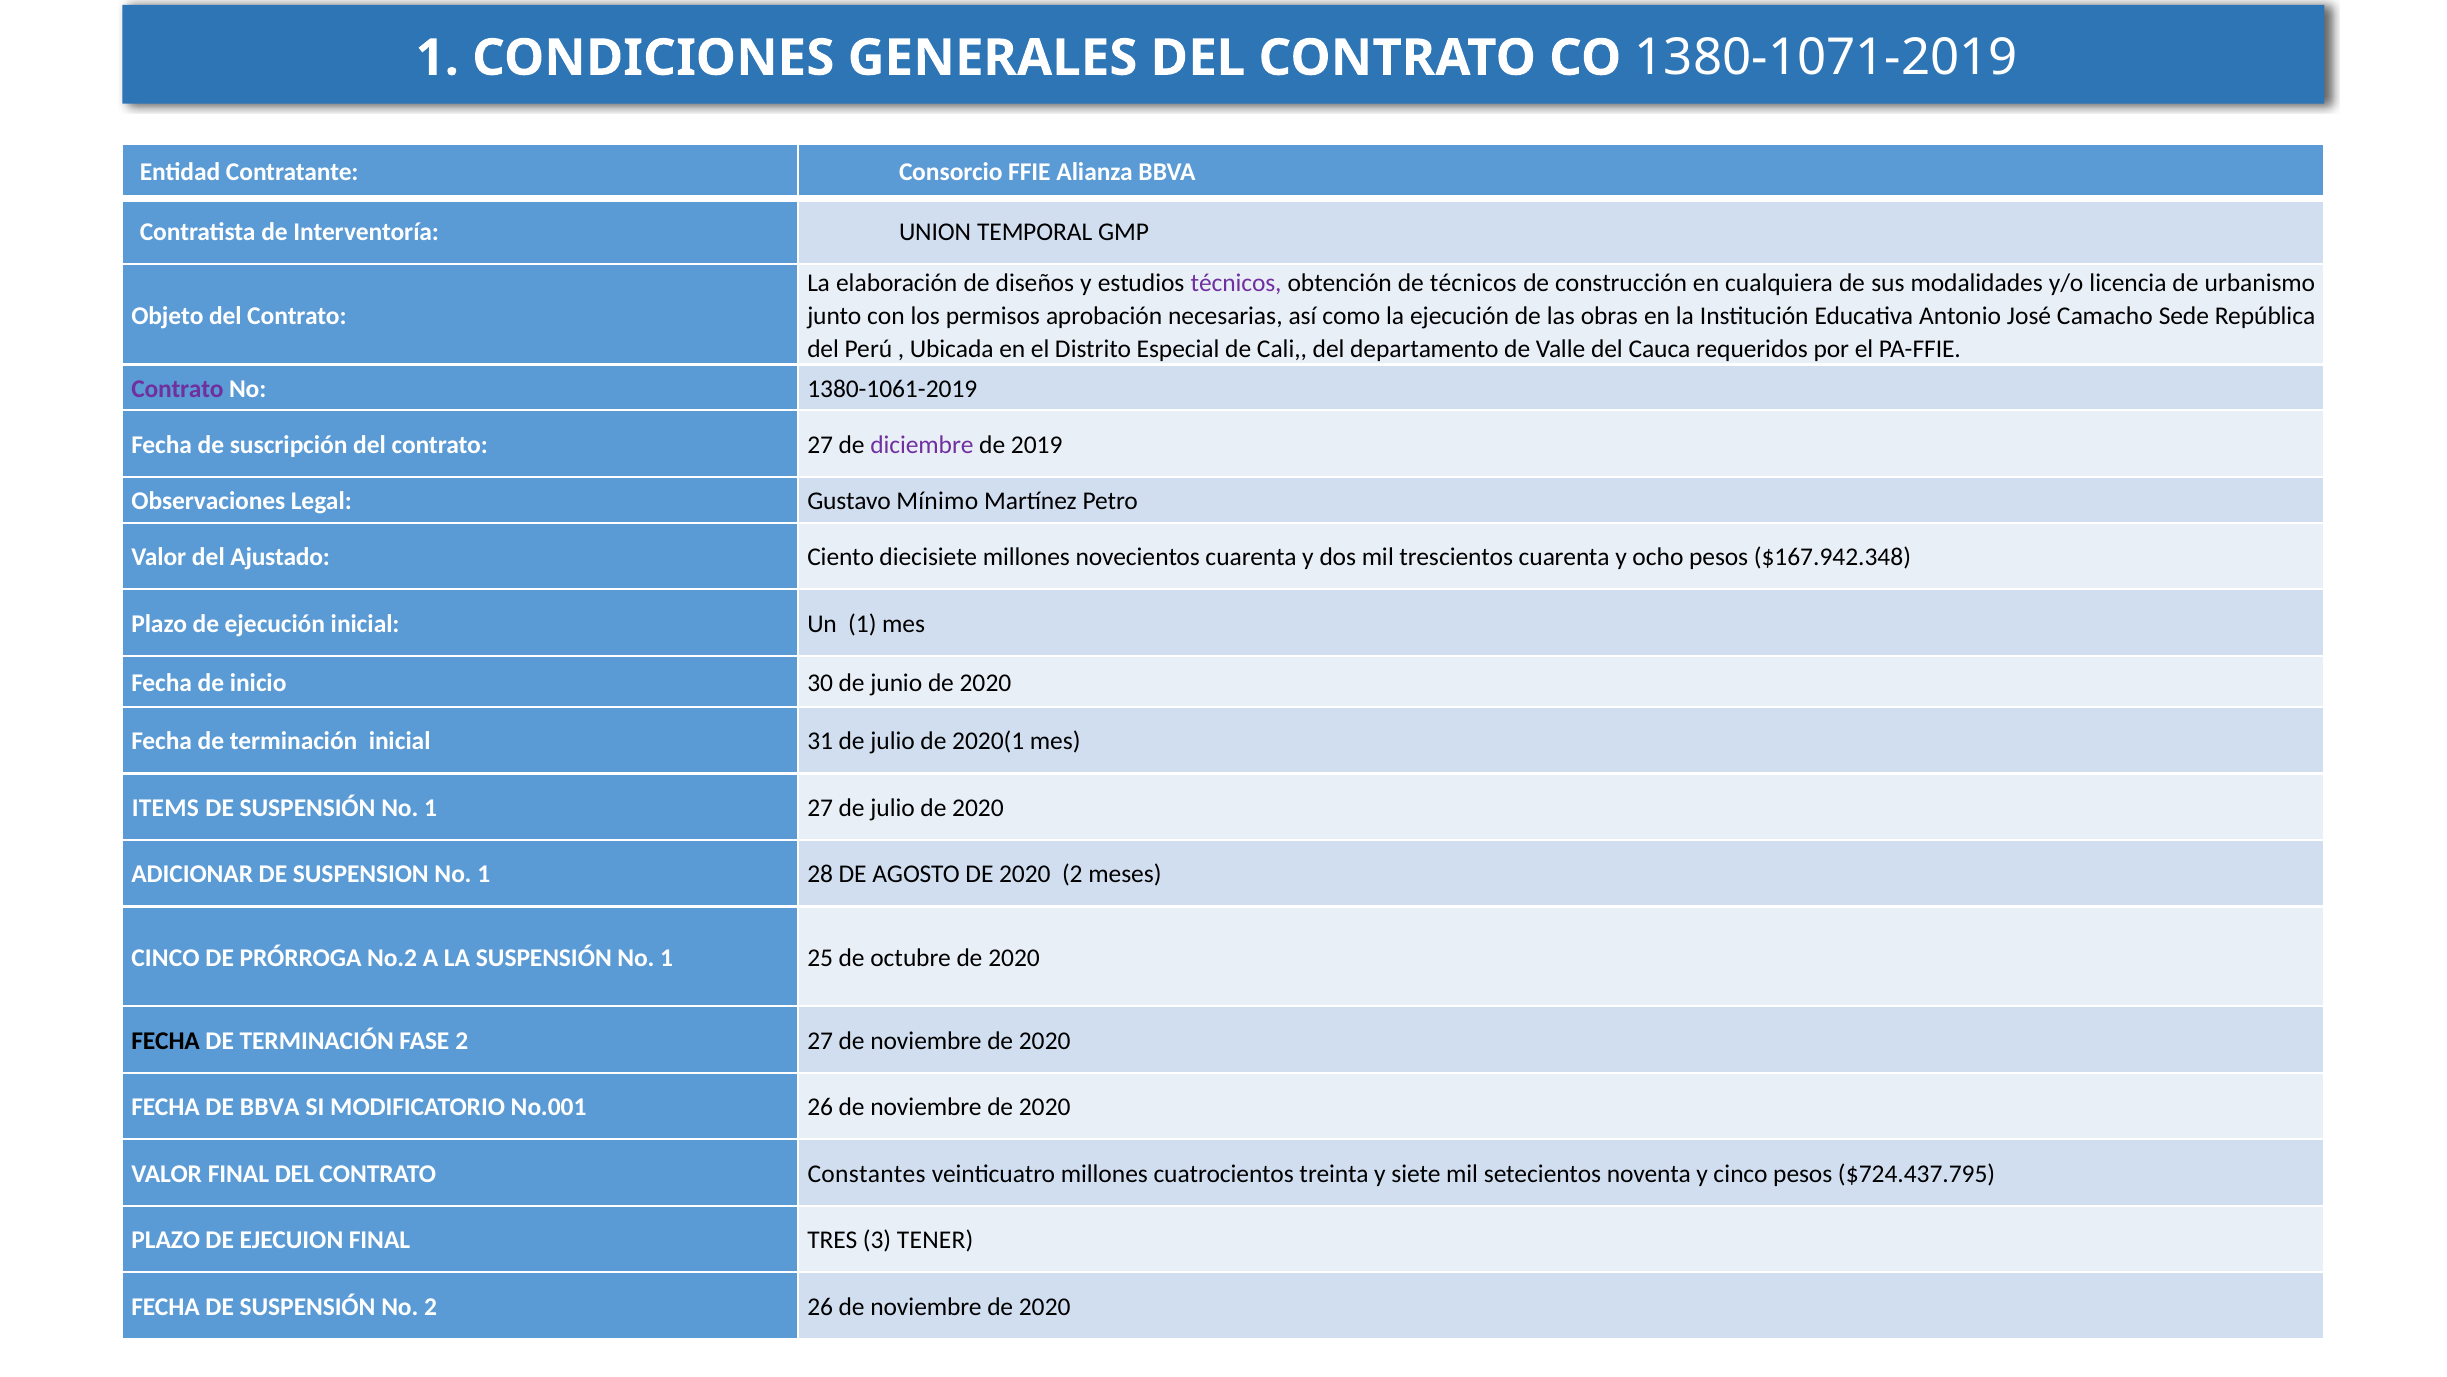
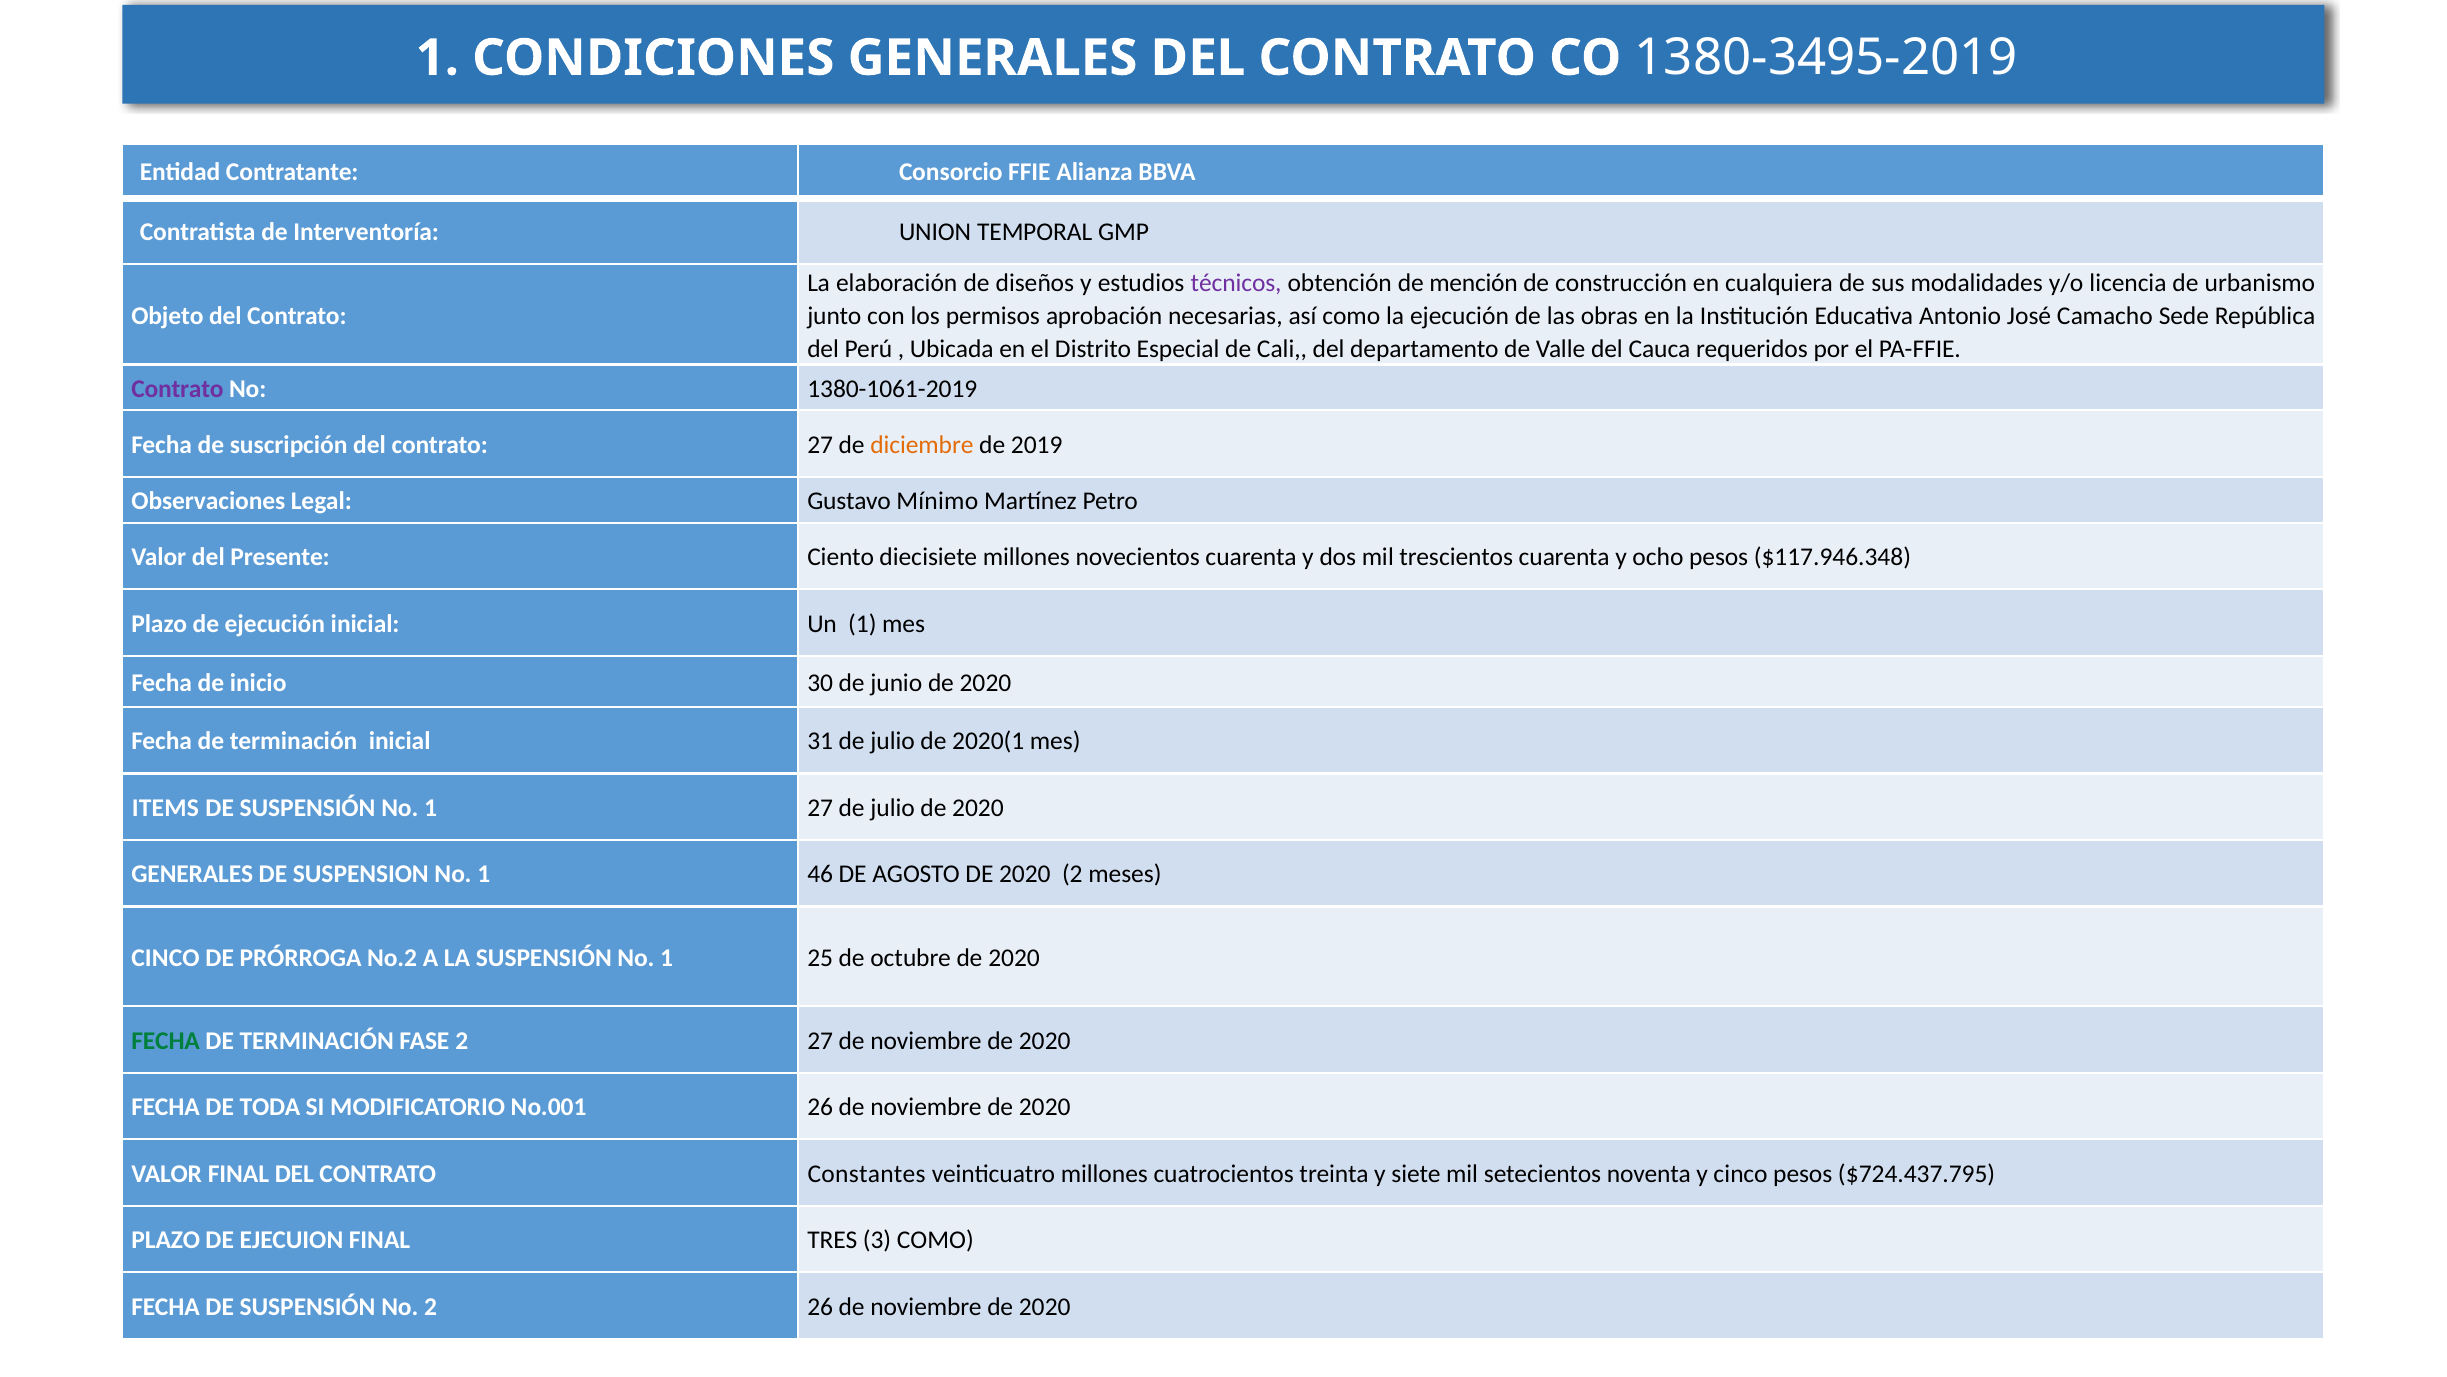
1380-1071-2019: 1380-1071-2019 -> 1380-3495-2019 (1826, 58)
de técnicos: técnicos -> mención (1474, 282)
diciembre colour: purple -> orange (922, 445)
Ajustado: Ajustado -> Presente (280, 557)
$167.942.348: $167.942.348 -> $117.946.348 (1832, 557)
ADICIONAR: ADICIONAR -> GENERALES (192, 874)
28: 28 -> 46 (820, 874)
FECHA colour: black -> green (166, 1040)
DE BBVA: BBVA -> TODA (270, 1107)
3 TENER: TENER -> COMO (935, 1240)
